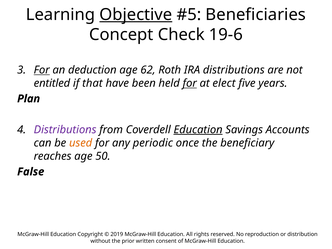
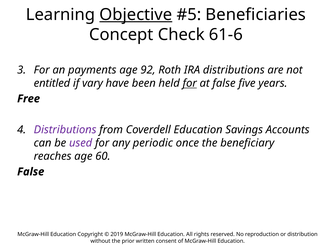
19-6: 19-6 -> 61-6 (226, 35)
For underline: present -> none (42, 70)
deduction: deduction -> payments (92, 70)
62: 62 -> 92 (148, 70)
that: that -> vary (93, 83)
at elect: elect -> false (224, 83)
Plan: Plan -> Free (29, 99)
Education underline: present -> none (198, 130)
used colour: orange -> purple (81, 143)
50: 50 -> 60 (103, 156)
